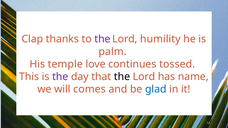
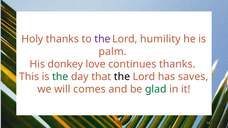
Clap: Clap -> Holy (32, 39)
temple: temple -> donkey (65, 64)
continues tossed: tossed -> thanks (177, 64)
the colour: purple -> green (60, 77)
name: name -> saves (193, 77)
glad colour: blue -> green (156, 89)
